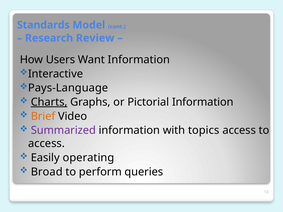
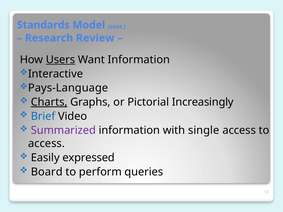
Users underline: none -> present (61, 60)
Pictorial Information: Information -> Increasingly (203, 102)
Brief colour: orange -> blue (43, 116)
topics: topics -> single (204, 131)
operating: operating -> expressed (89, 158)
Broad: Broad -> Board (47, 172)
